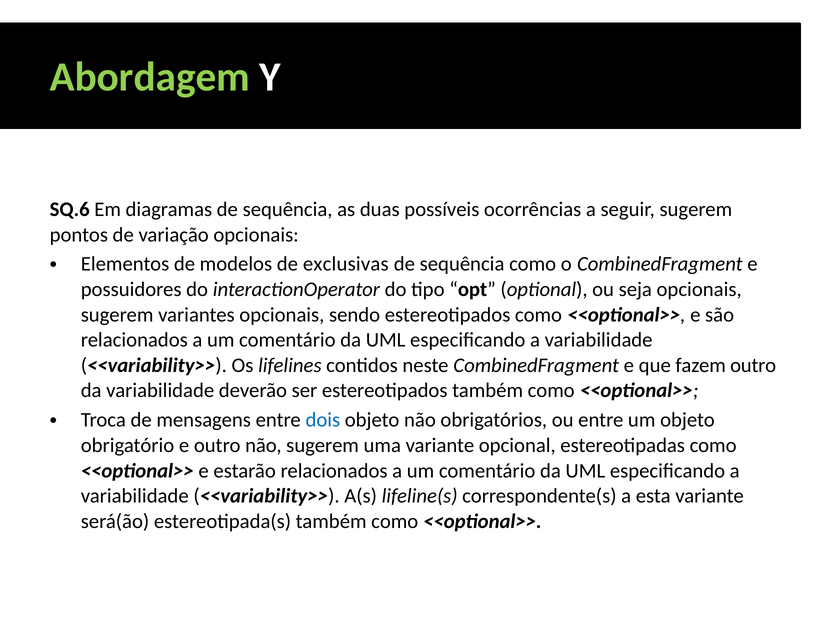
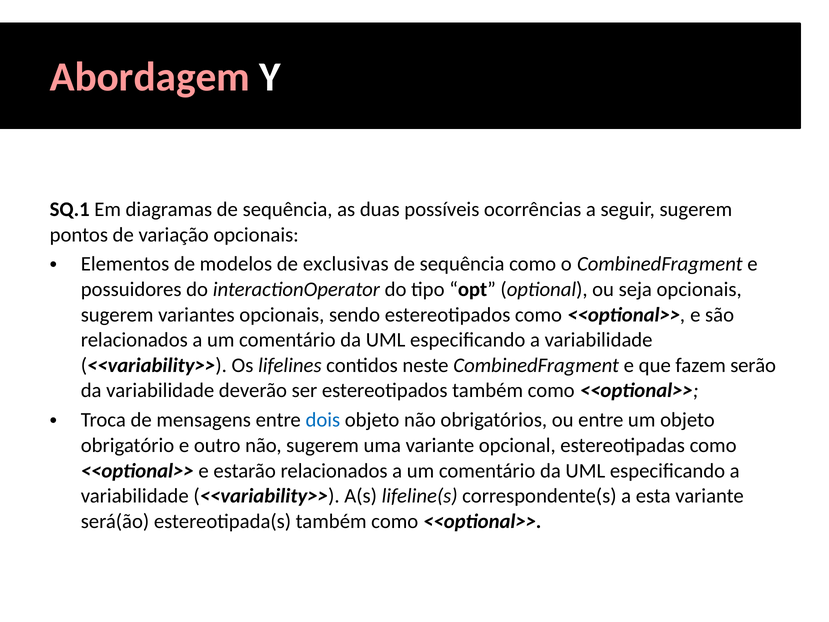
Abordagem colour: light green -> pink (150, 77)
SQ.6: SQ.6 -> SQ.1 (70, 209)
fazem outro: outro -> serão (753, 365)
